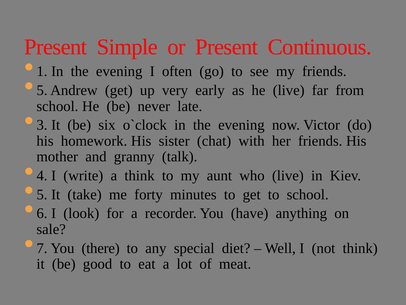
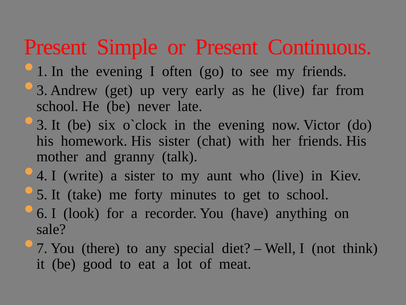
5: 5 -> 3 (42, 90)
a think: think -> sister (140, 175)
